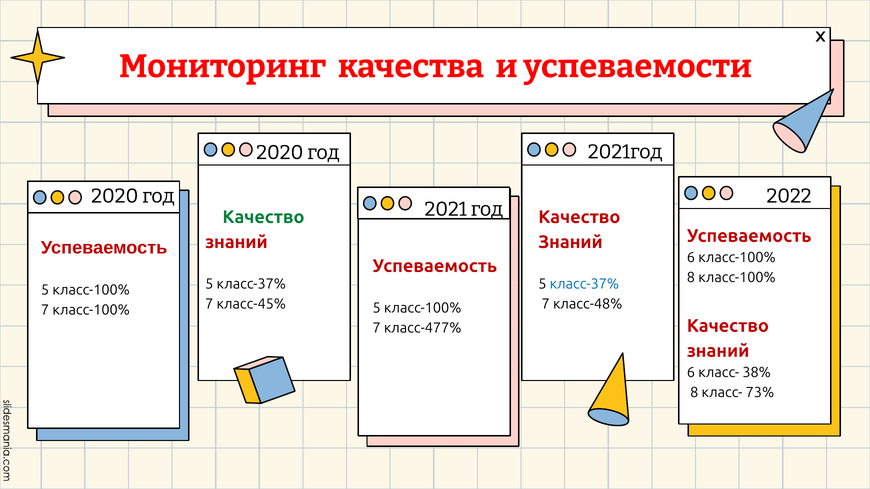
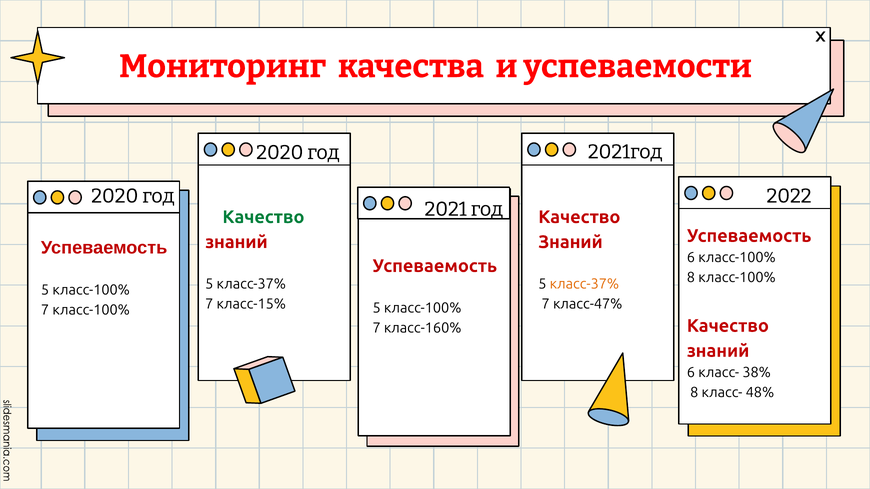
класс-37% colour: blue -> orange (584, 284)
класс-45%: класс-45% -> класс-15% (251, 304)
класс-48%: класс-48% -> класс-47% (588, 304)
класс-477%: класс-477% -> класс-160% (423, 328)
73%: 73% -> 48% (760, 393)
